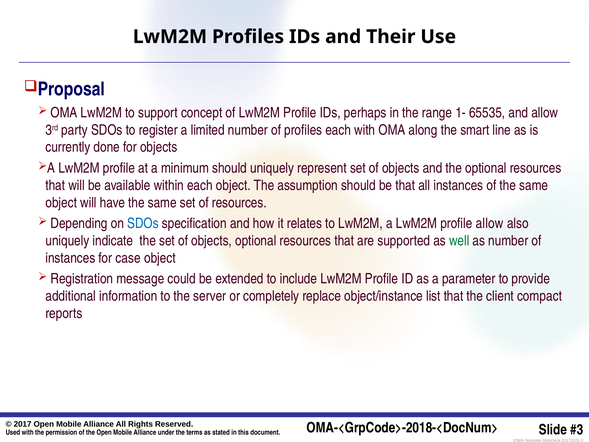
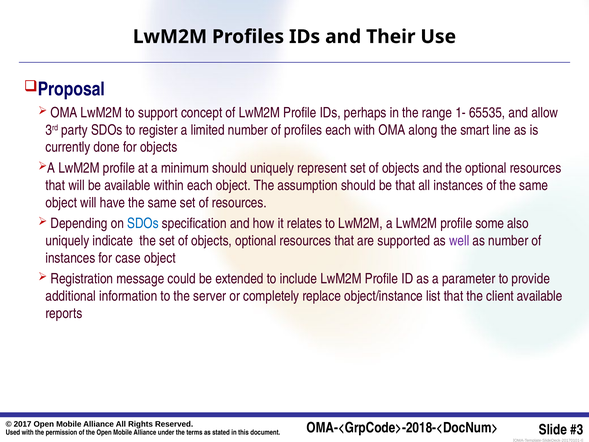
profile allow: allow -> some (490, 223)
well colour: green -> purple (459, 241)
client compact: compact -> available (540, 296)
